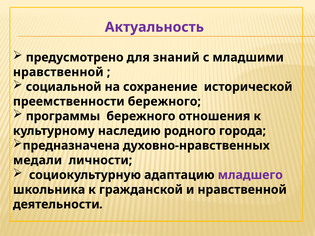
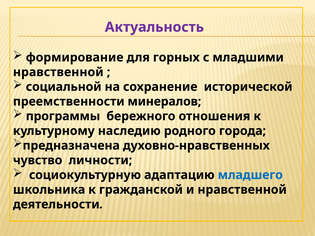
предусмотрено: предусмотрено -> формирование (75, 57)
знаний: знаний -> горных (176, 57)
преемственности бережного: бережного -> минералов (164, 102)
медали: медали -> чувство (38, 160)
младшего colour: purple -> blue (250, 175)
